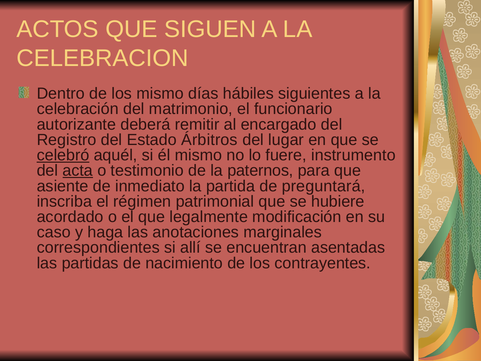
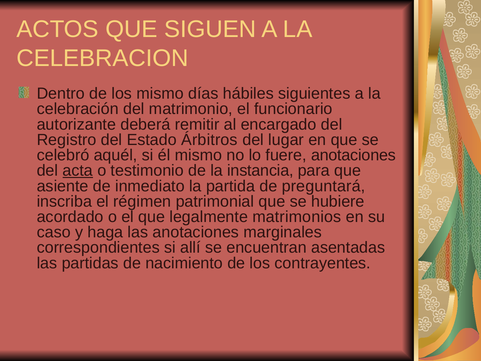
celebró underline: present -> none (63, 155)
fuere instrumento: instrumento -> anotaciones (353, 155)
paternos: paternos -> instancia (260, 171)
modificación: modificación -> matrimonios (297, 217)
